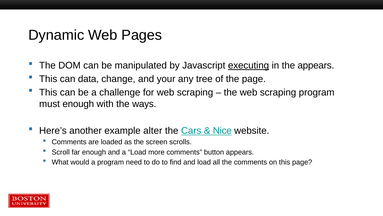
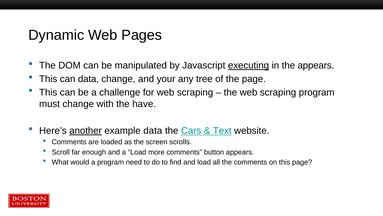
must enough: enough -> change (78, 104)
ways: ways -> have (144, 104)
another underline: none -> present (86, 130)
example alter: alter -> data (153, 130)
Nice: Nice -> Text (222, 130)
